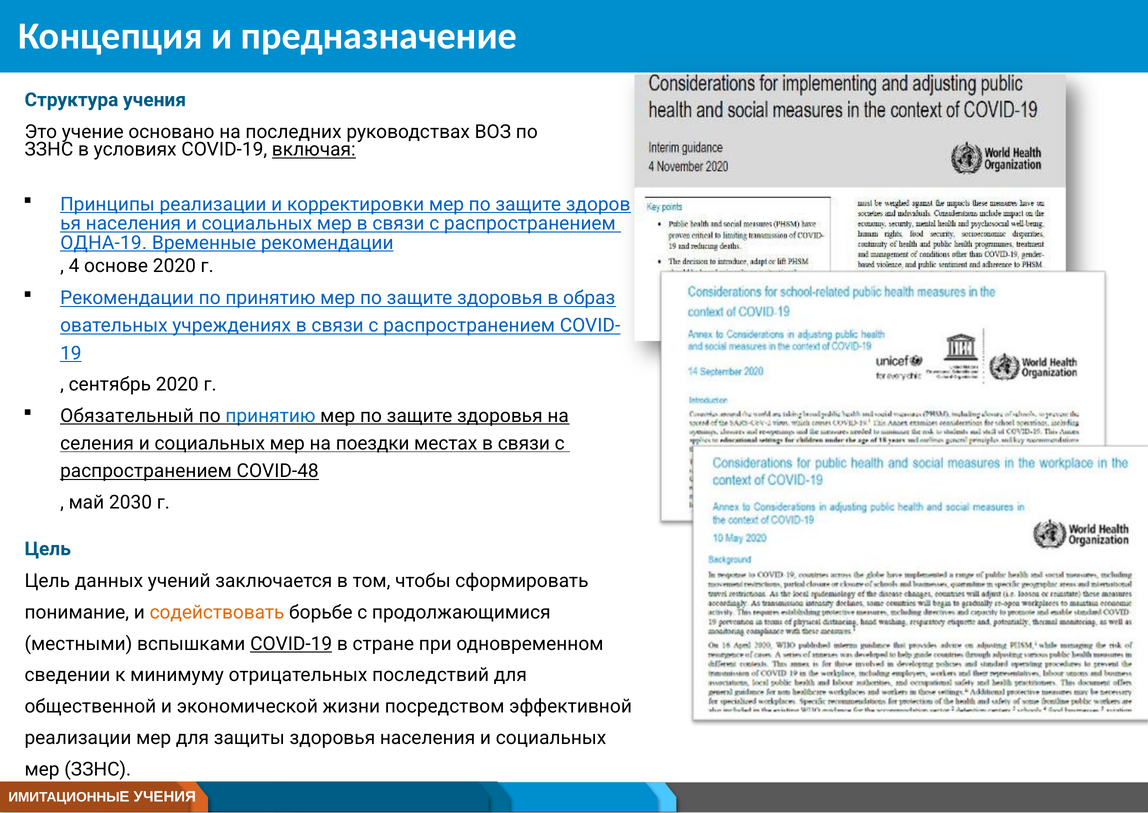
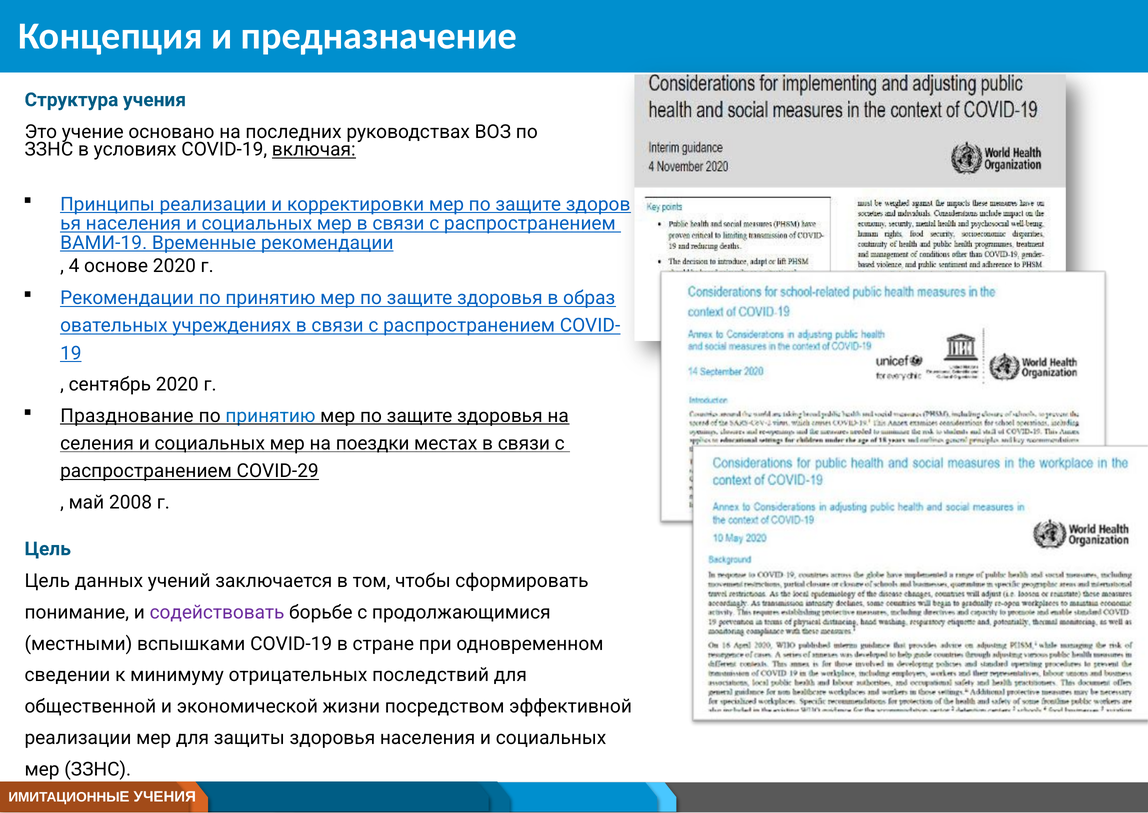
ОДНА-19: ОДНА-19 -> ВАМИ-19 (104, 243)
Обязательный: Обязательный -> Празднование (127, 416)
COVID-48: COVID-48 -> COVID-29 (278, 471)
2030: 2030 -> 2008 (131, 502)
содействовать colour: orange -> purple (217, 612)
COVID-19 underline: present -> none (291, 643)
